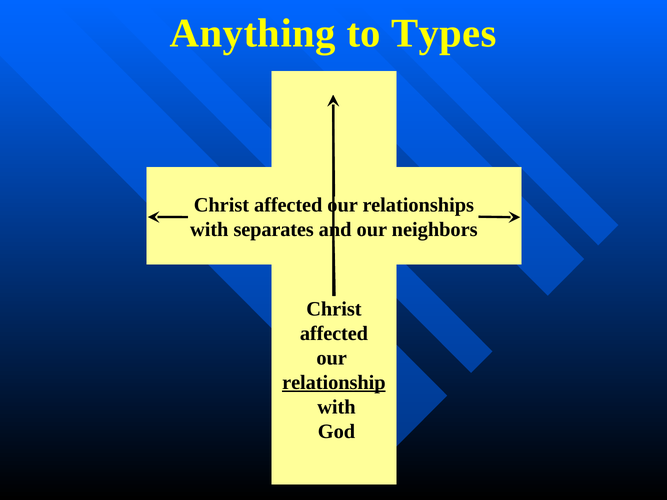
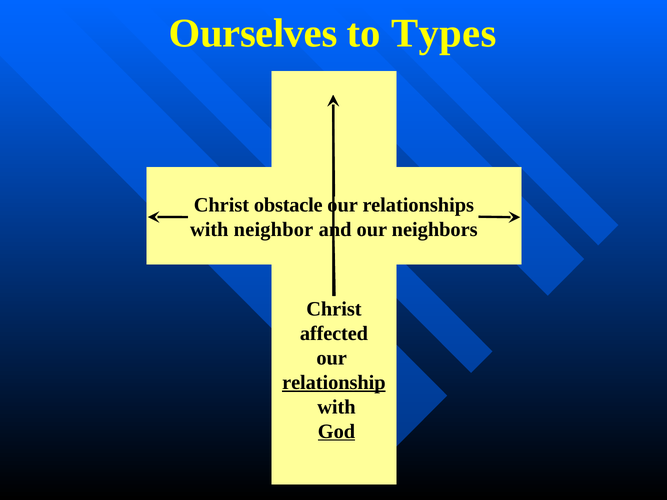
Anything: Anything -> Ourselves (253, 33)
affected: affected -> obstacle (288, 205)
separates: separates -> neighbor (273, 230)
God underline: none -> present (336, 432)
